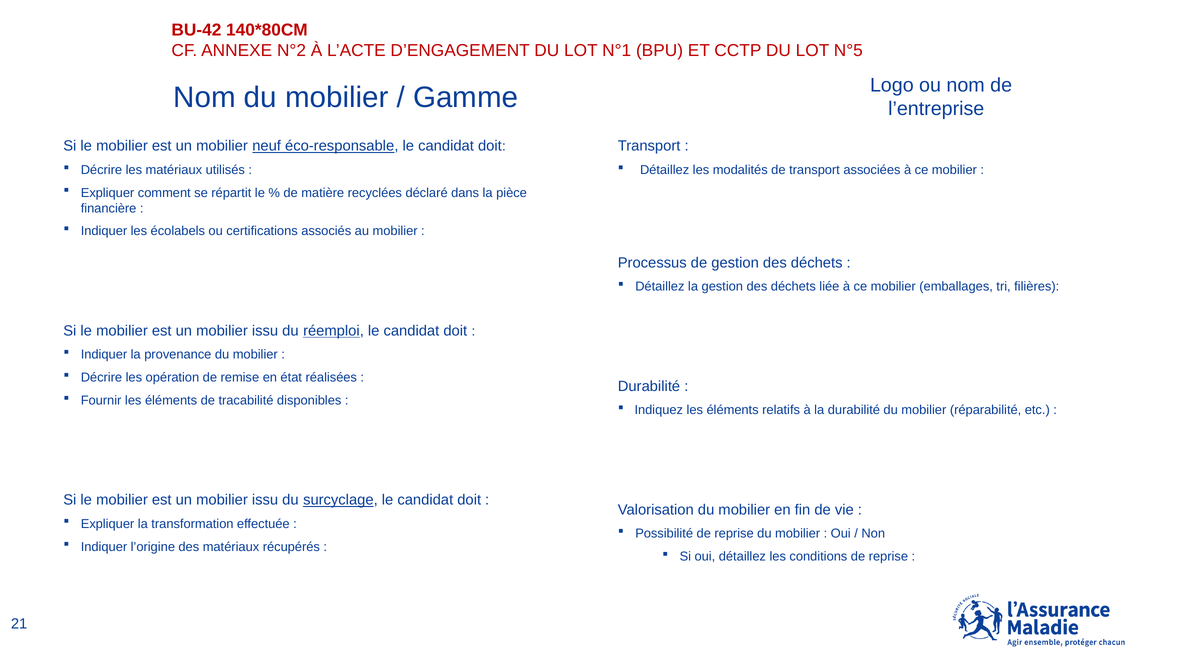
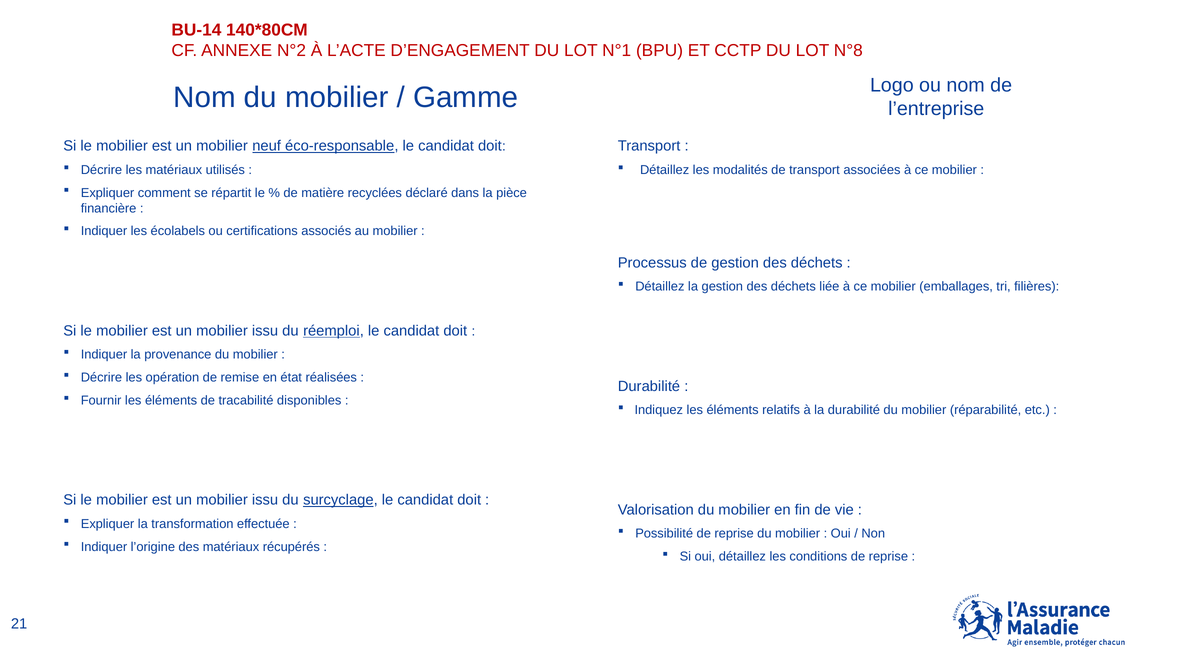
BU-42: BU-42 -> BU-14 (196, 30)
N°5: N°5 -> N°8 (848, 51)
